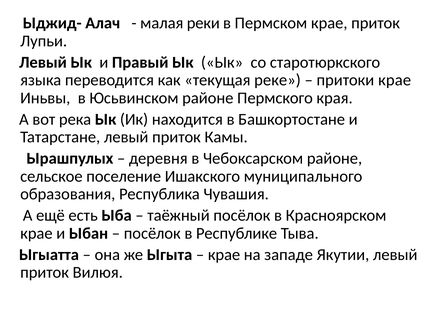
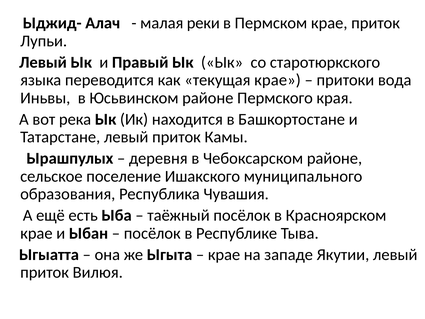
текущая реке: реке -> крае (277, 80)
притоки крае: крае -> вода (395, 80)
